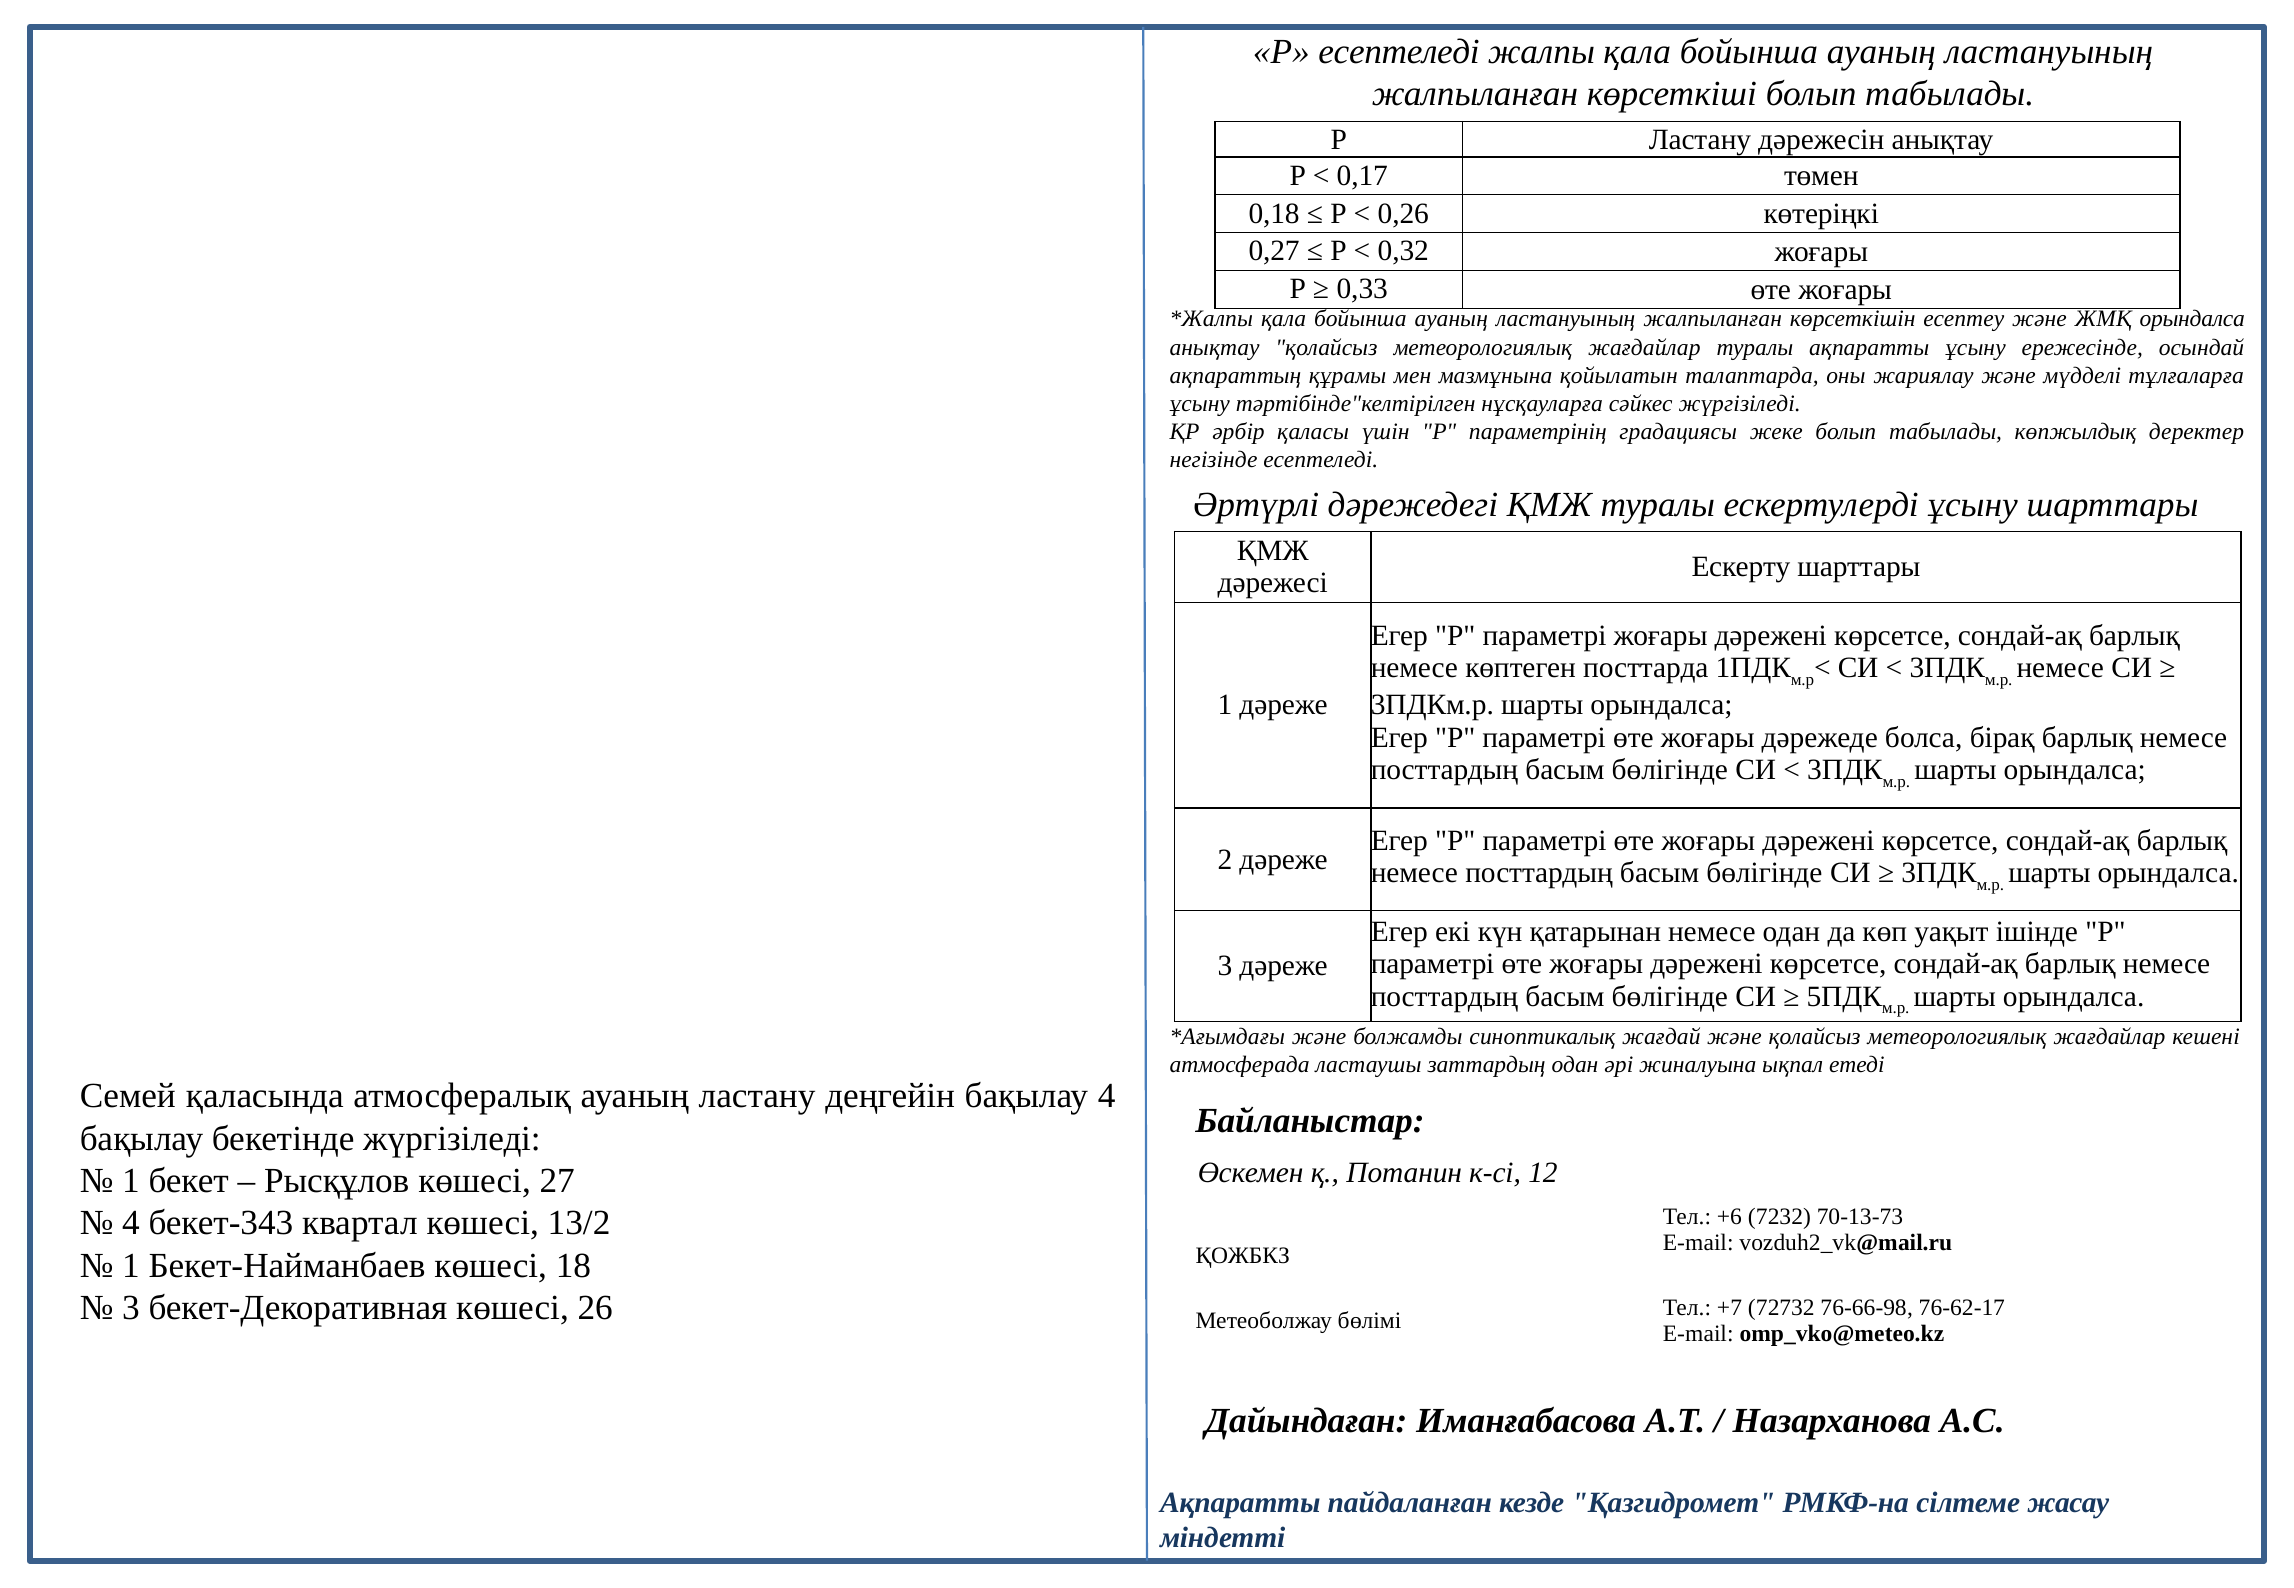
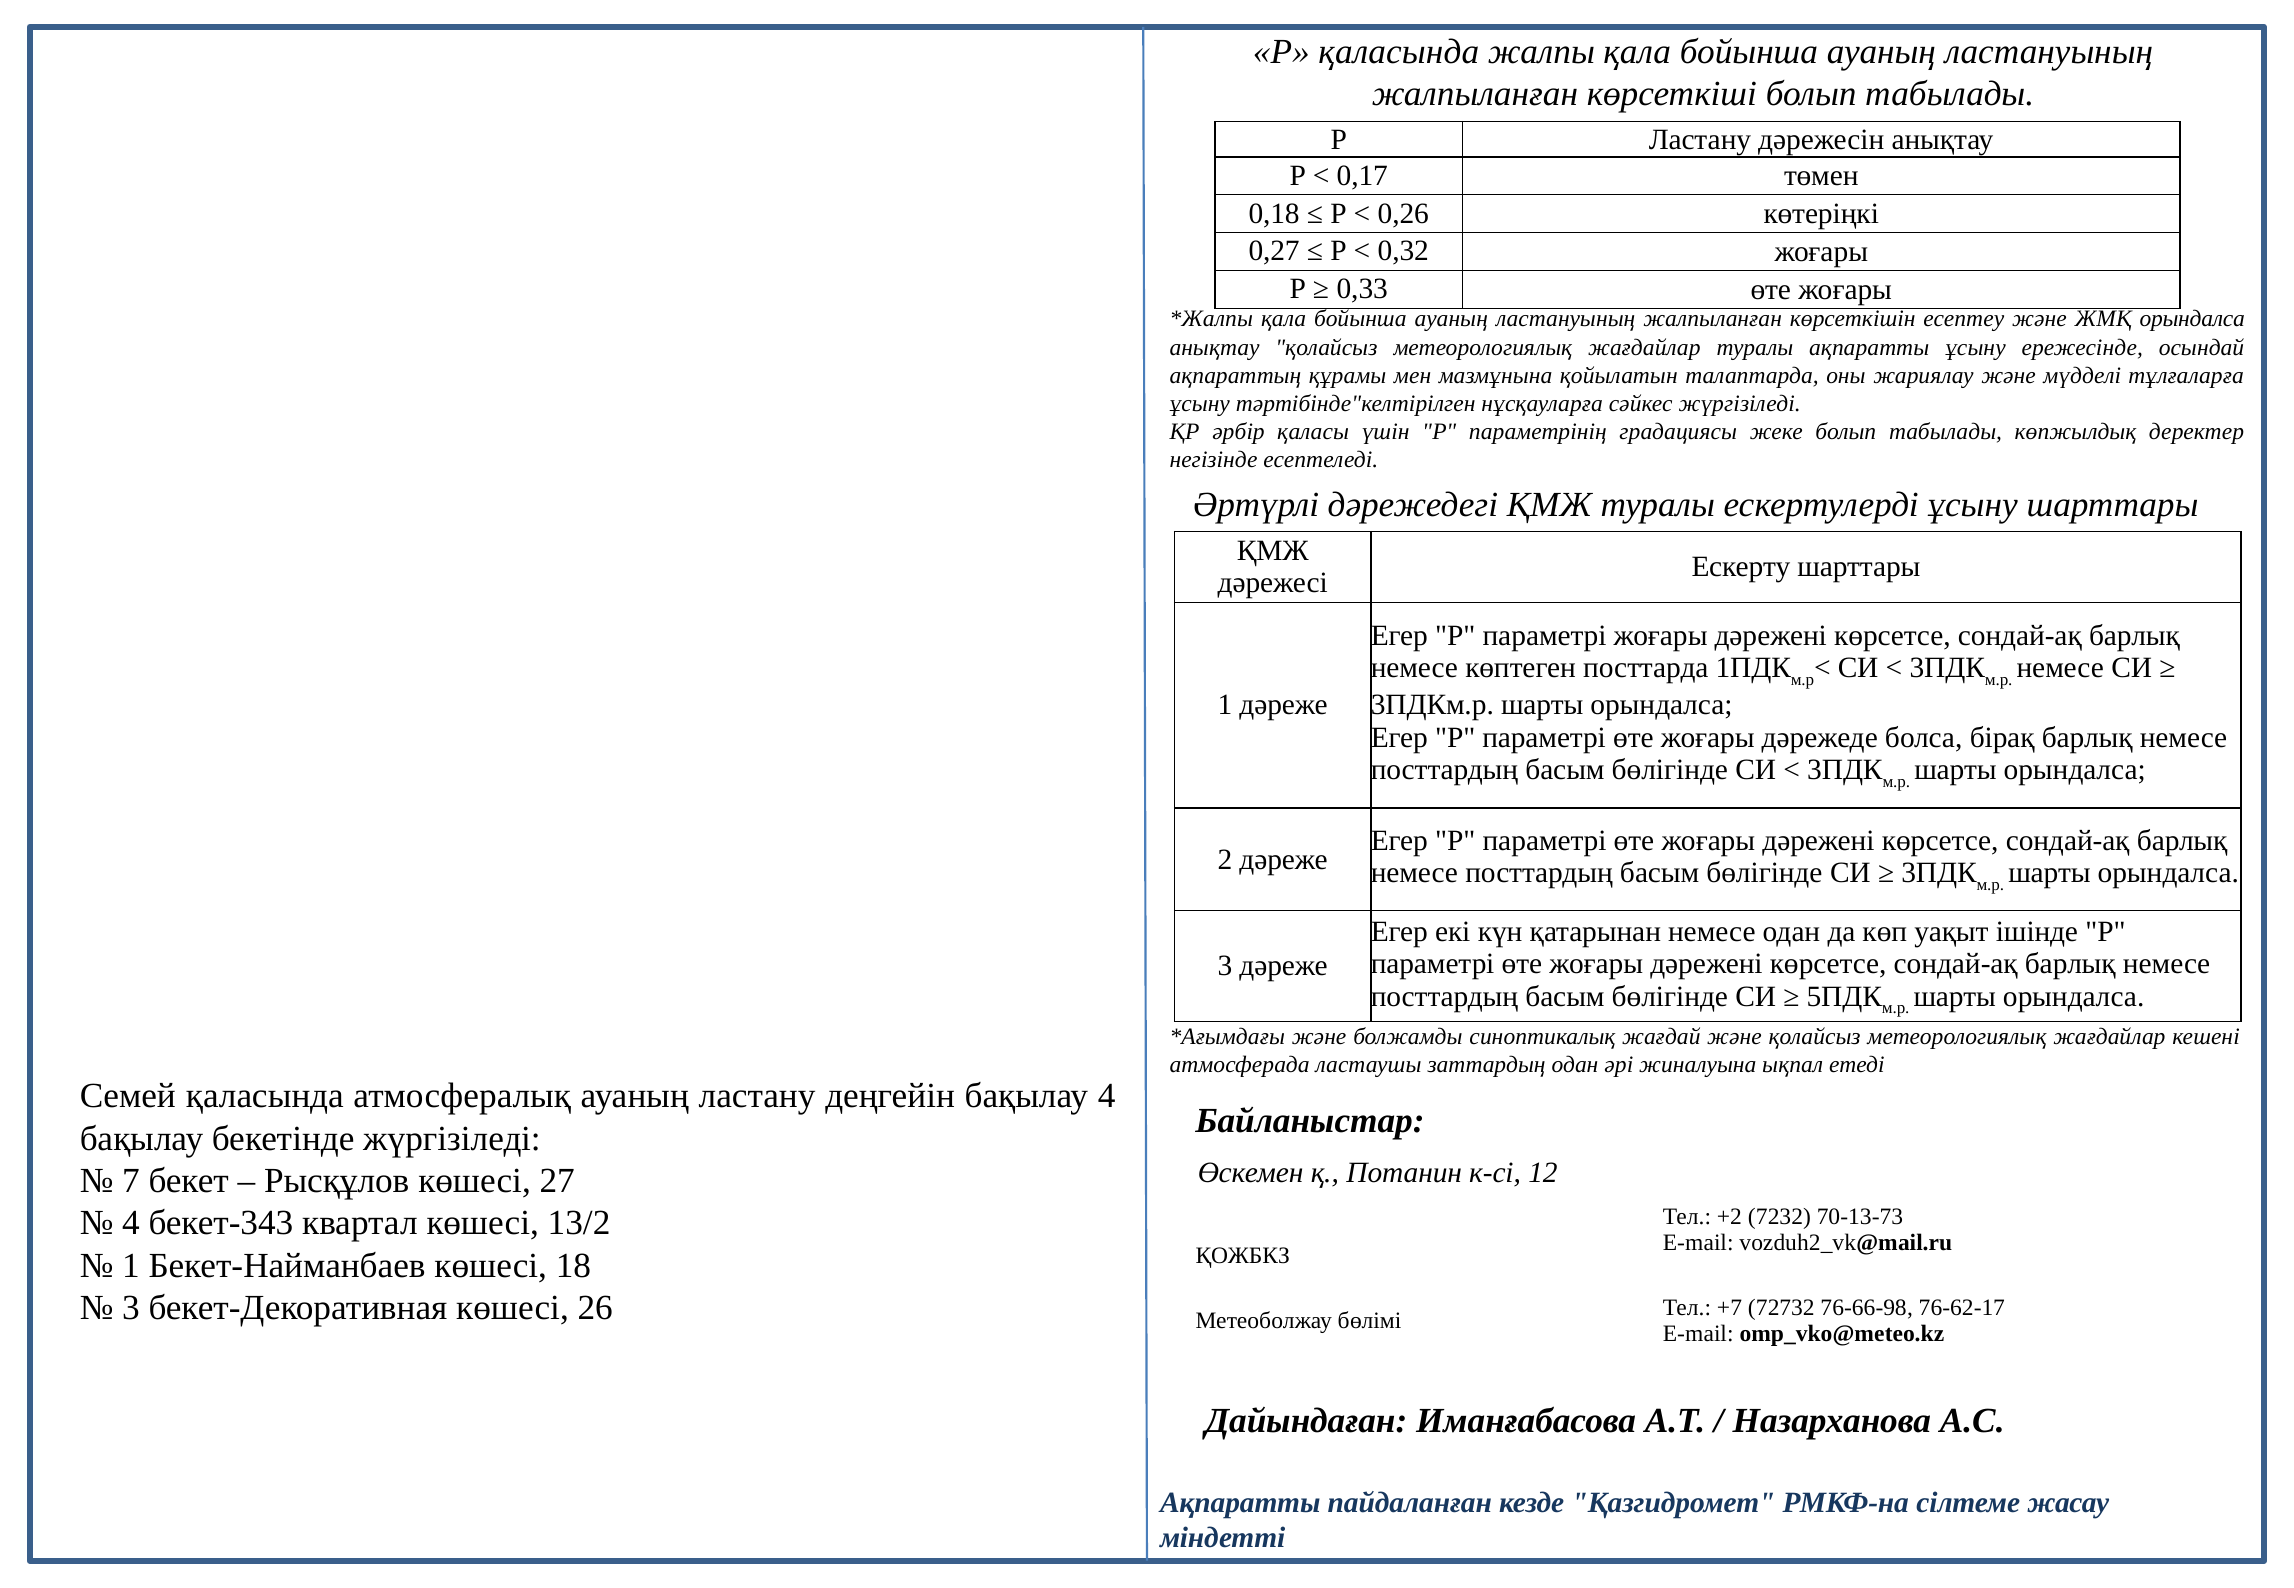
Р есептеледі: есептеледі -> қаласында (1399, 52)
1: 1 -> 7 (131, 1181)
+6: +6 -> +2 (1729, 1216)
